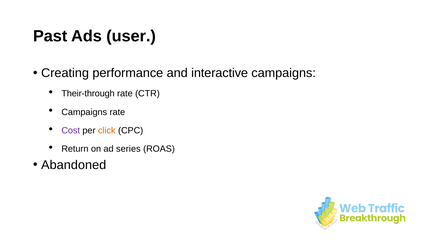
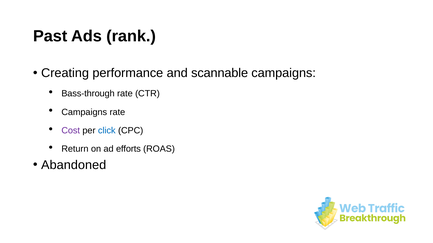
user: user -> rank (131, 36)
interactive: interactive -> scannable (220, 73)
Their-through: Their-through -> Bass-through (88, 94)
click colour: orange -> blue (107, 131)
series: series -> efforts (128, 149)
